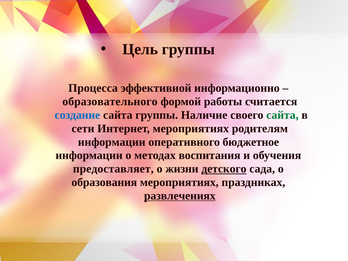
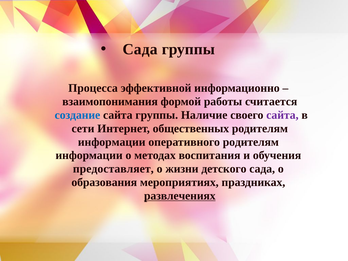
Цель: Цель -> Сада (140, 49)
образовательного: образовательного -> взаимопонимания (110, 102)
сайта colour: green -> purple (282, 115)
Интернет мероприятиях: мероприятиях -> общественных (191, 128)
оперативного бюджетное: бюджетное -> родителям (251, 142)
детского underline: present -> none (224, 169)
